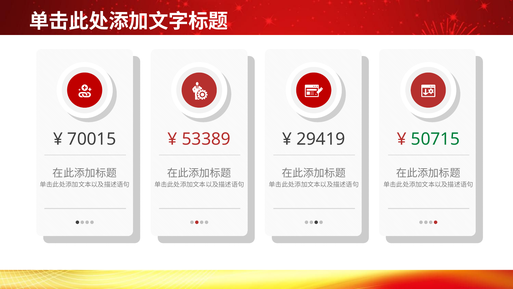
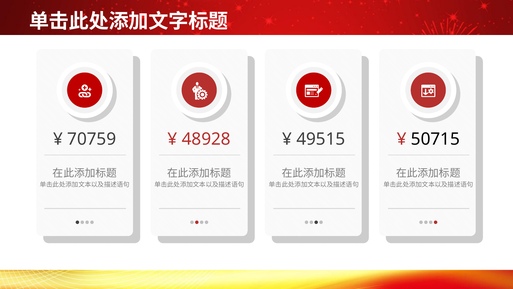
70015: 70015 -> 70759 (92, 139)
53389: 53389 -> 48928 (206, 139)
29419: 29419 -> 49515 (321, 139)
50715 colour: green -> black (435, 139)
